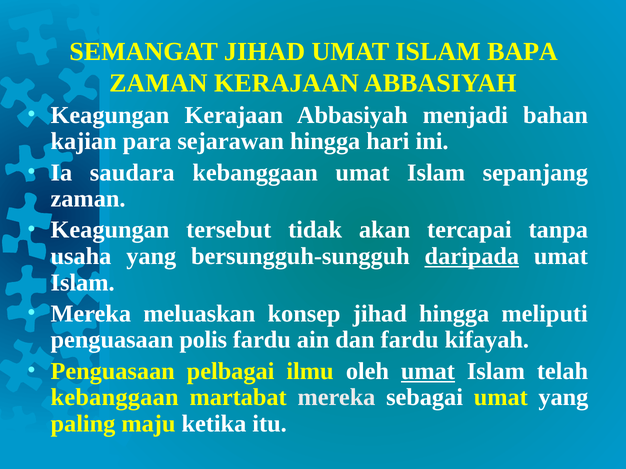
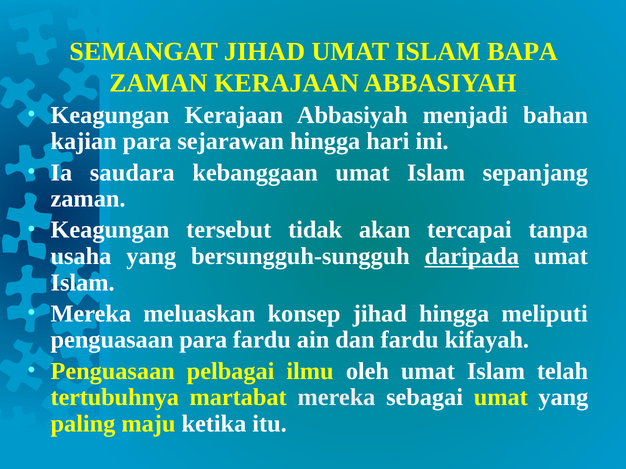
penguasaan polis: polis -> para (203, 340)
umat underline: present -> none (428, 371)
kebanggaan: kebanggaan -> tertubuhnya (115, 398)
